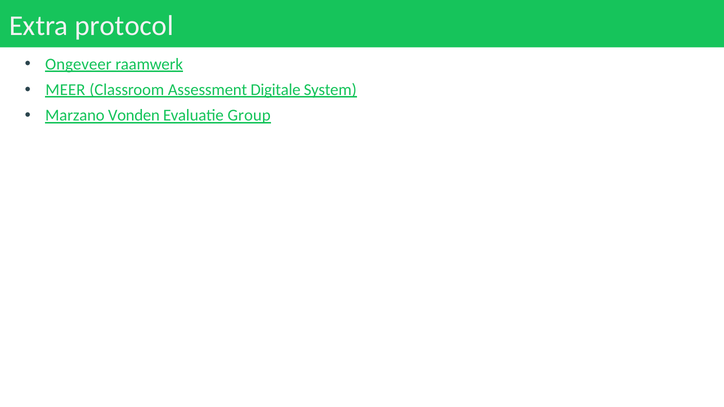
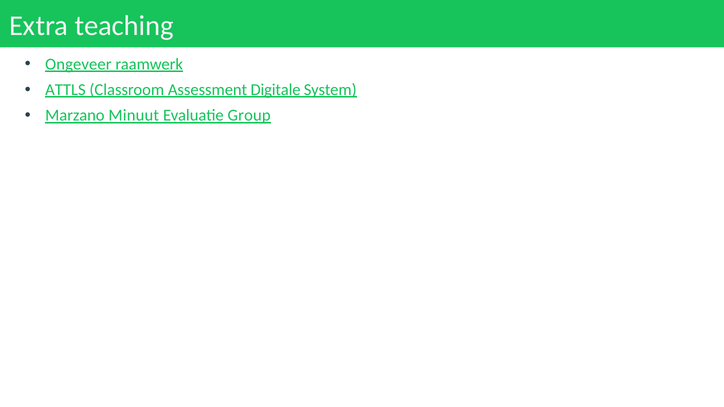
protocol: protocol -> teaching (124, 26)
MEER: MEER -> ATTLS (65, 90)
Vonden: Vonden -> Minuut (134, 116)
